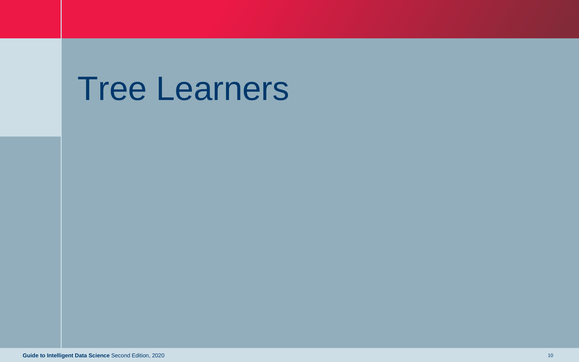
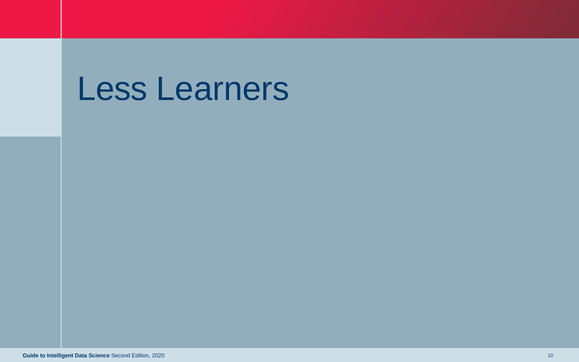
Tree: Tree -> Less (112, 89)
